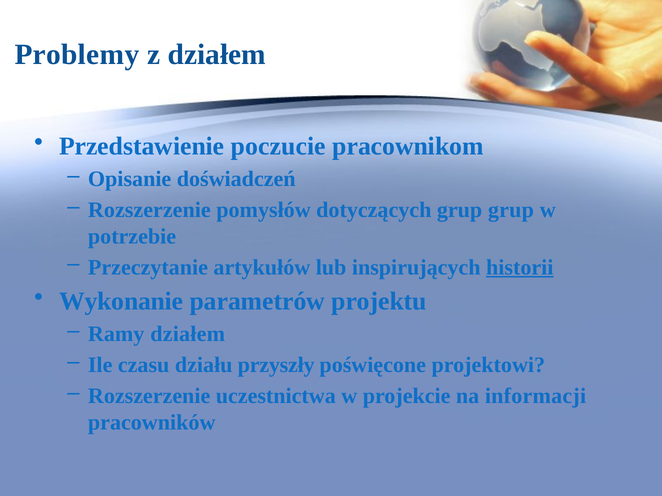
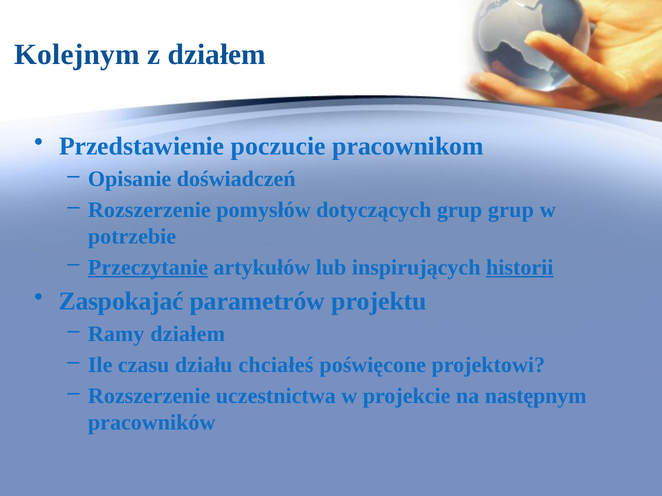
Problemy: Problemy -> Kolejnym (77, 54)
Przeczytanie underline: none -> present (148, 268)
Wykonanie: Wykonanie -> Zaspokajać (121, 302)
przyszły: przyszły -> chciałeś (276, 365)
informacji: informacji -> następnym (536, 396)
